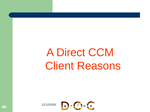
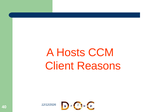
Direct: Direct -> Hosts (71, 53)
